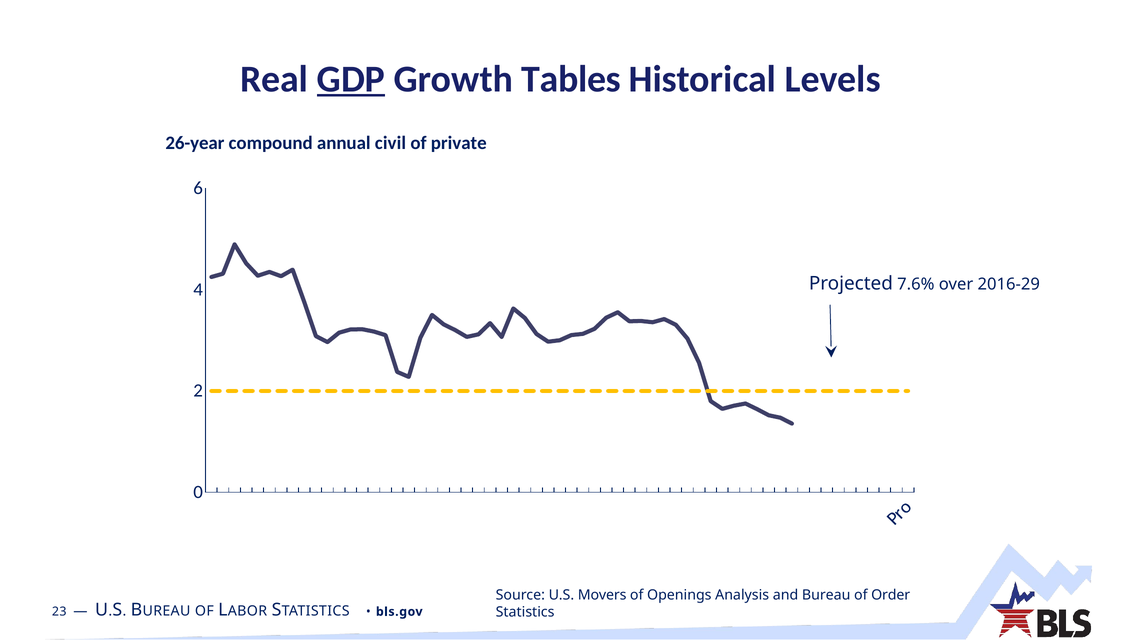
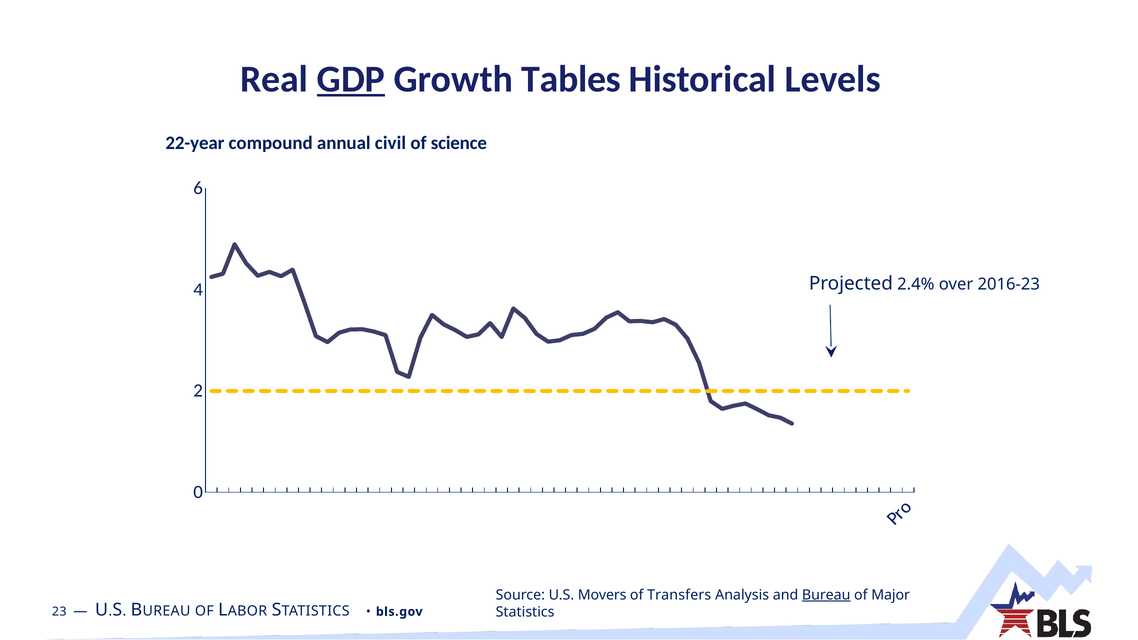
26-year: 26-year -> 22-year (195, 143)
private: private -> science (459, 143)
7.6%: 7.6% -> 2.4% (916, 284)
2016-29: 2016-29 -> 2016-23 (1009, 284)
Openings: Openings -> Transfers (679, 595)
Bureau underline: none -> present (826, 595)
Order: Order -> Major (891, 595)
